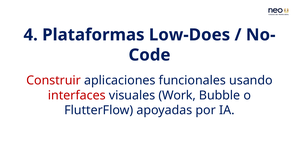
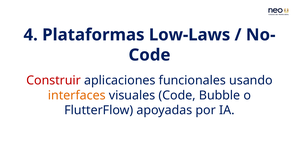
Low-Does: Low-Does -> Low-Laws (190, 35)
interfaces colour: red -> orange (77, 95)
visuales Work: Work -> Code (177, 95)
